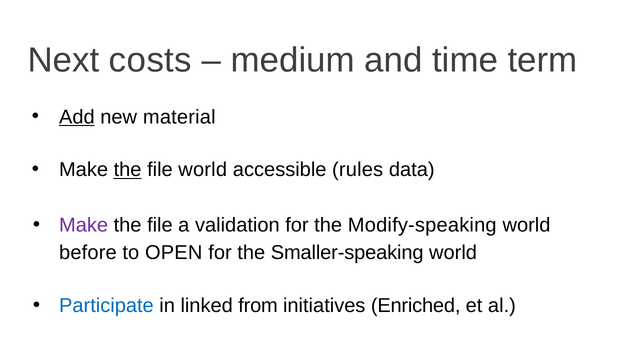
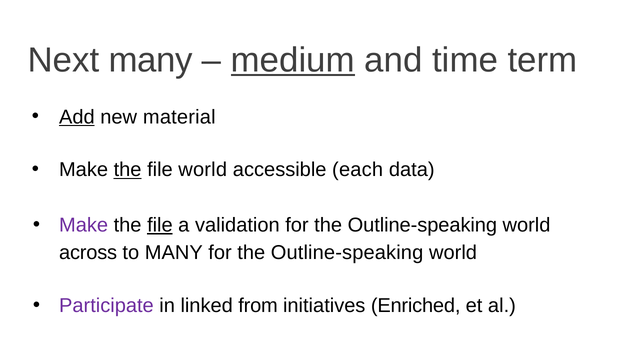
Next costs: costs -> many (151, 60)
medium underline: none -> present (293, 60)
rules: rules -> each (358, 170)
file underline: none -> present (160, 225)
Modify-speaking: Modify-speaking -> Outline-speaking (422, 225)
before: before -> across (88, 253)
to OPEN: OPEN -> MANY (174, 253)
Smaller-speaking: Smaller-speaking -> Outline-speaking (347, 253)
Participate colour: blue -> purple (106, 306)
